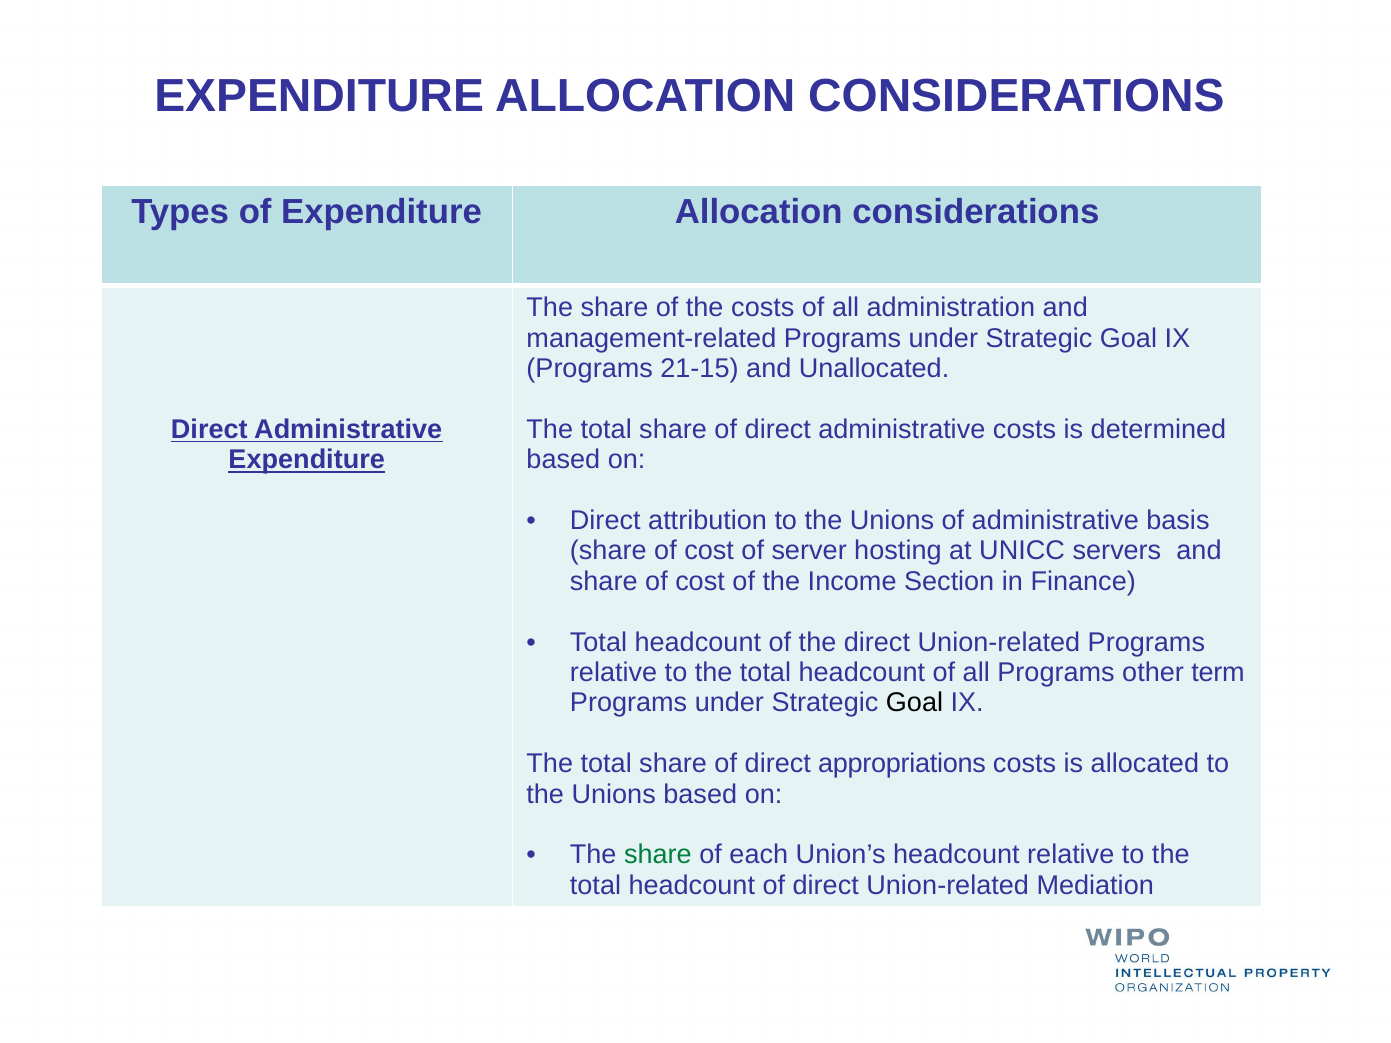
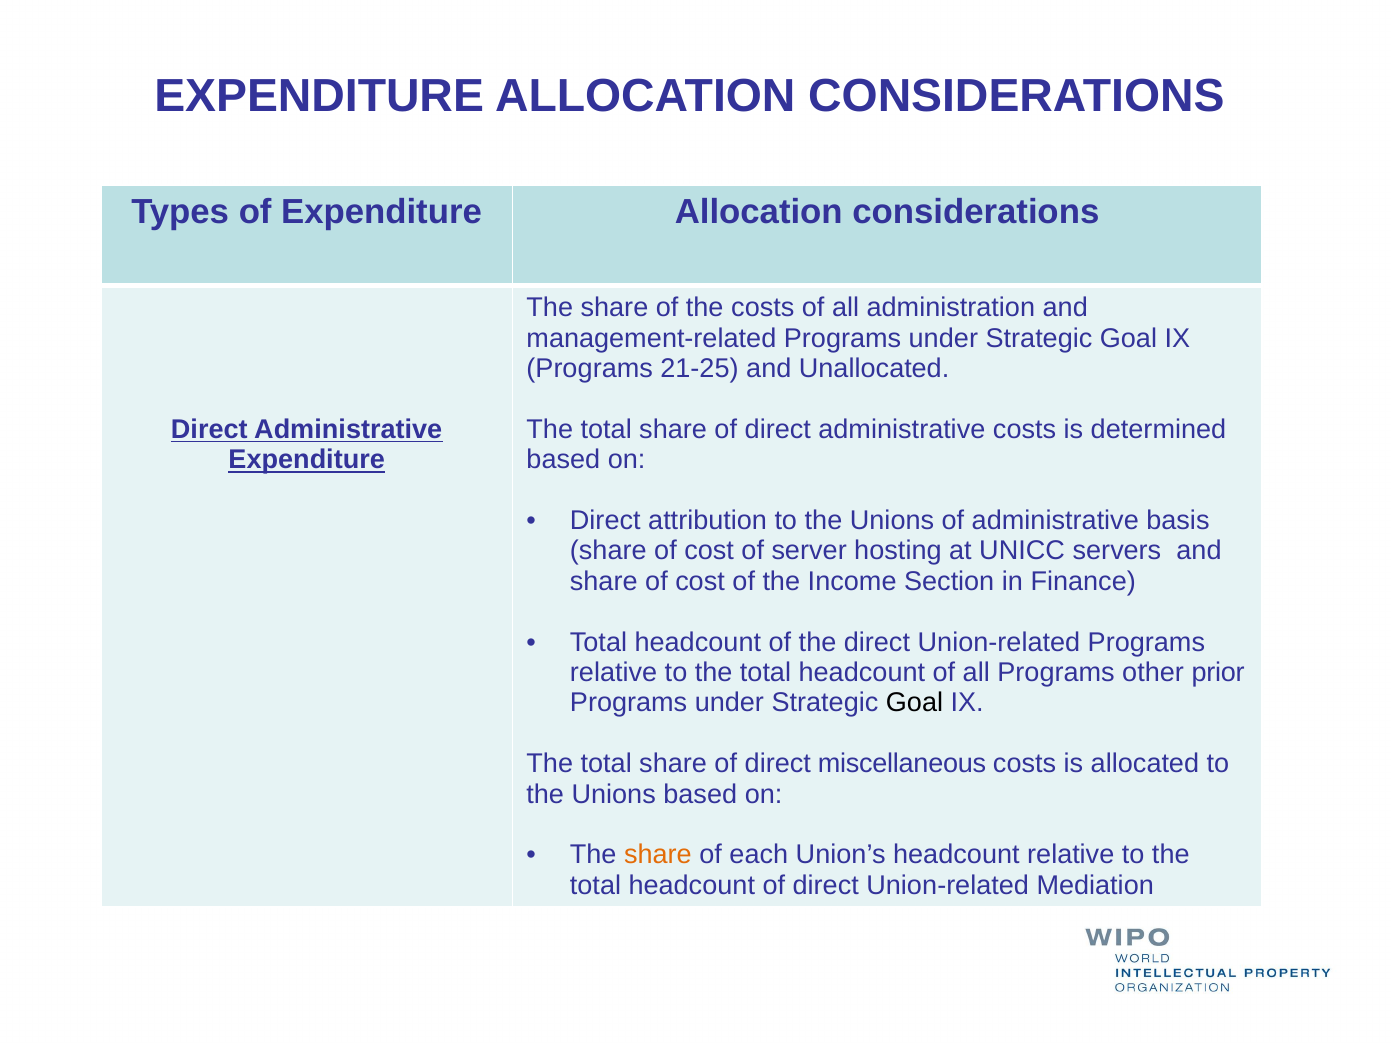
21-15: 21-15 -> 21-25 (699, 369)
term: term -> prior (1218, 673)
appropriations: appropriations -> miscellaneous (902, 764)
share colour: green -> orange (658, 855)
